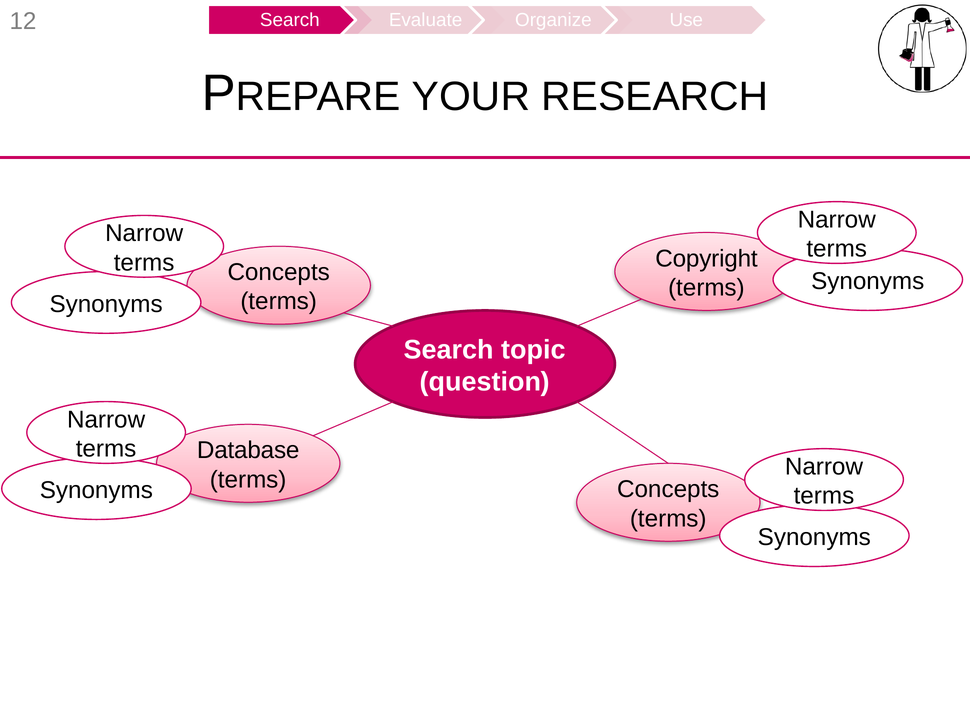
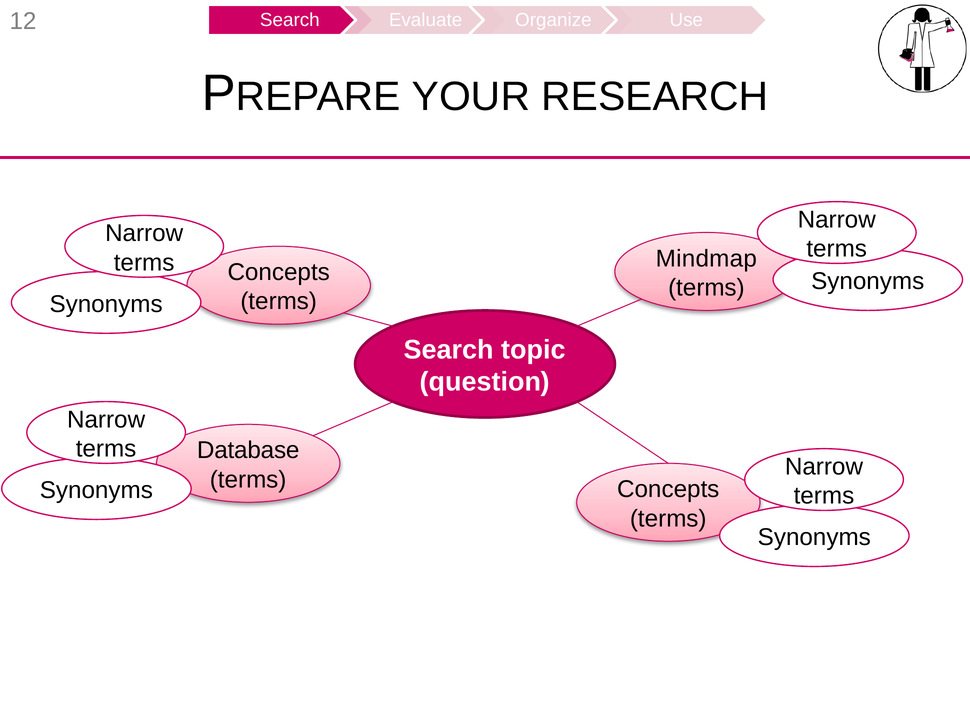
Copyright: Copyright -> Mindmap (706, 258)
